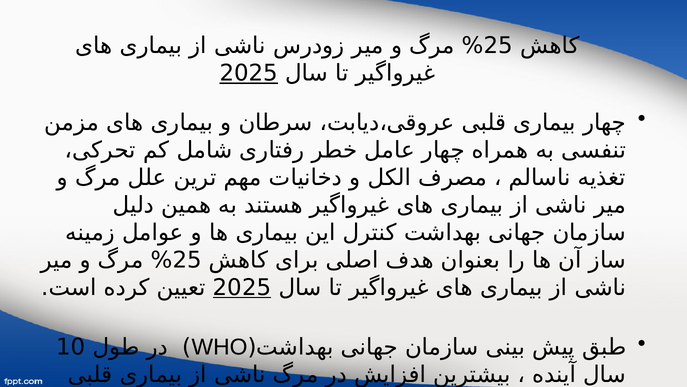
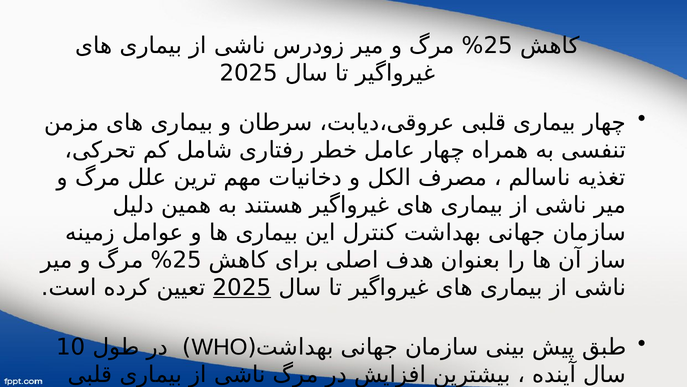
2025 underline: present -> none (249, 73)
